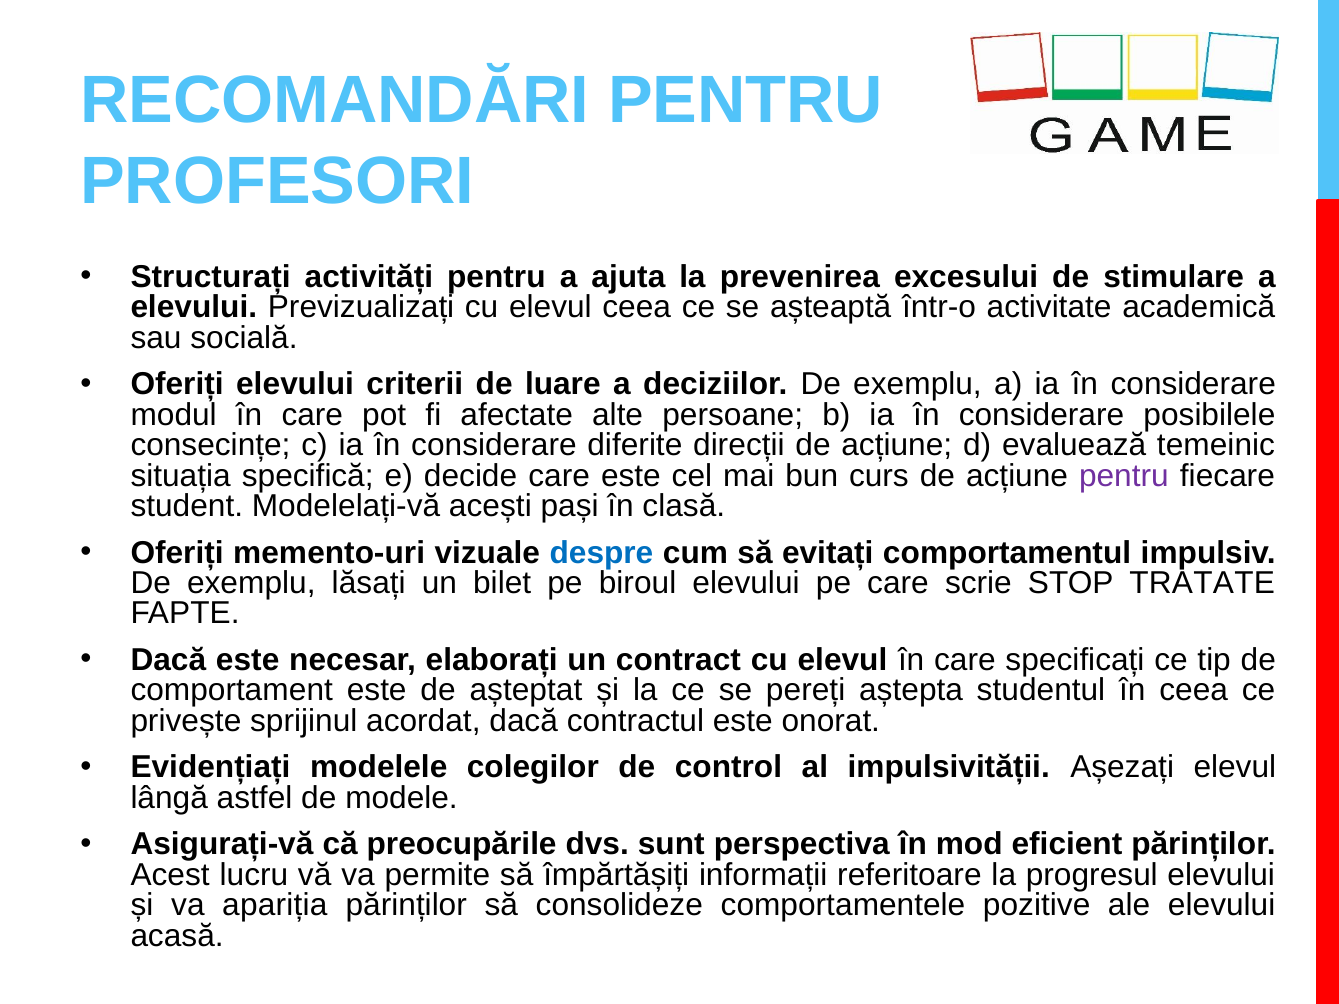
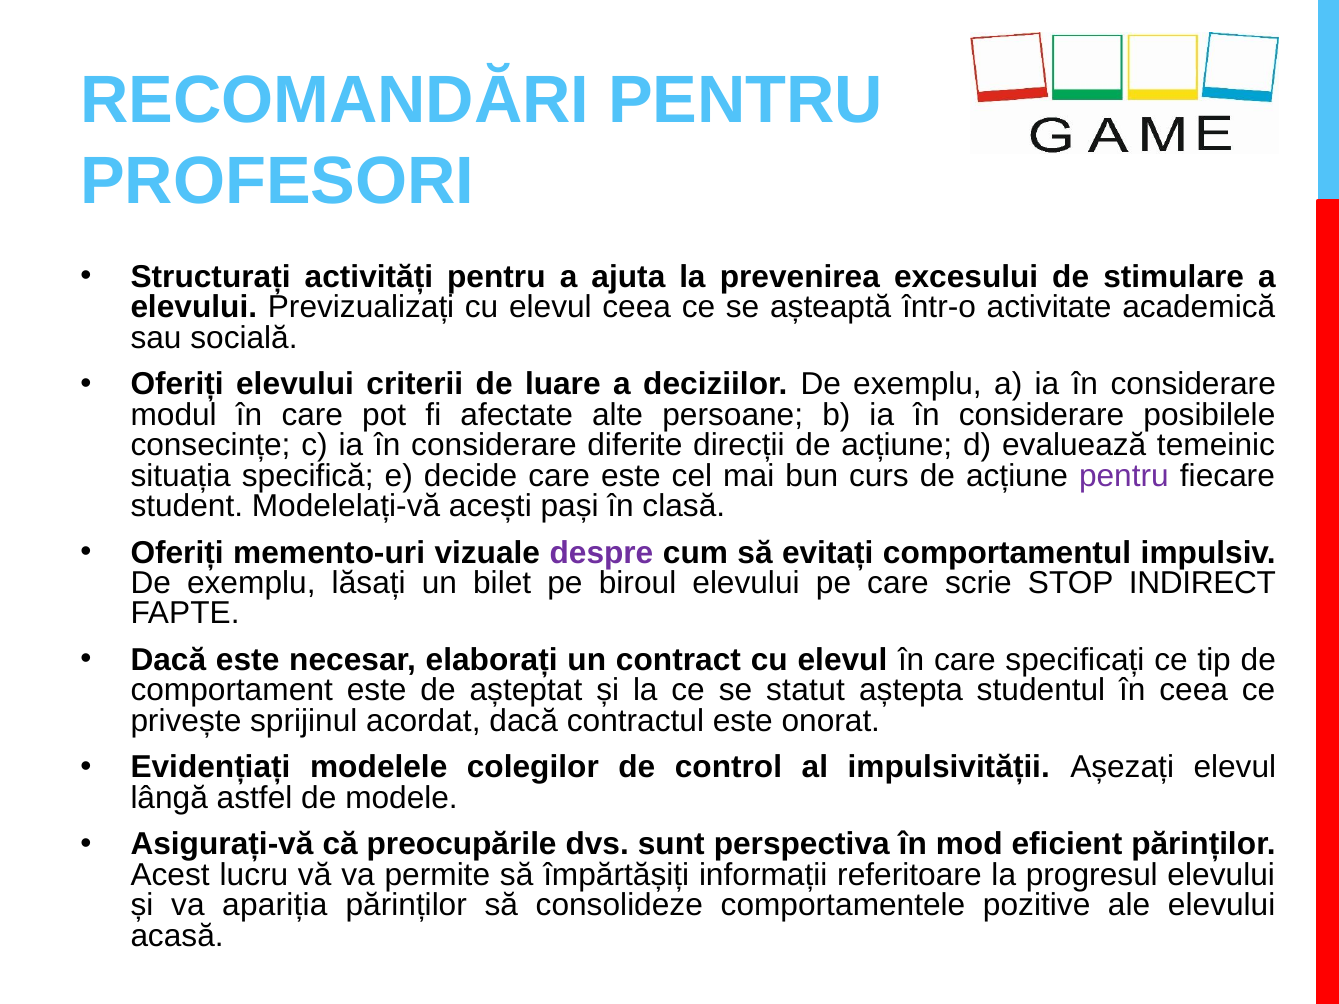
despre colour: blue -> purple (601, 553)
TRATATE: TRATATE -> INDIRECT (1202, 583)
pereți: pereți -> statut (806, 691)
